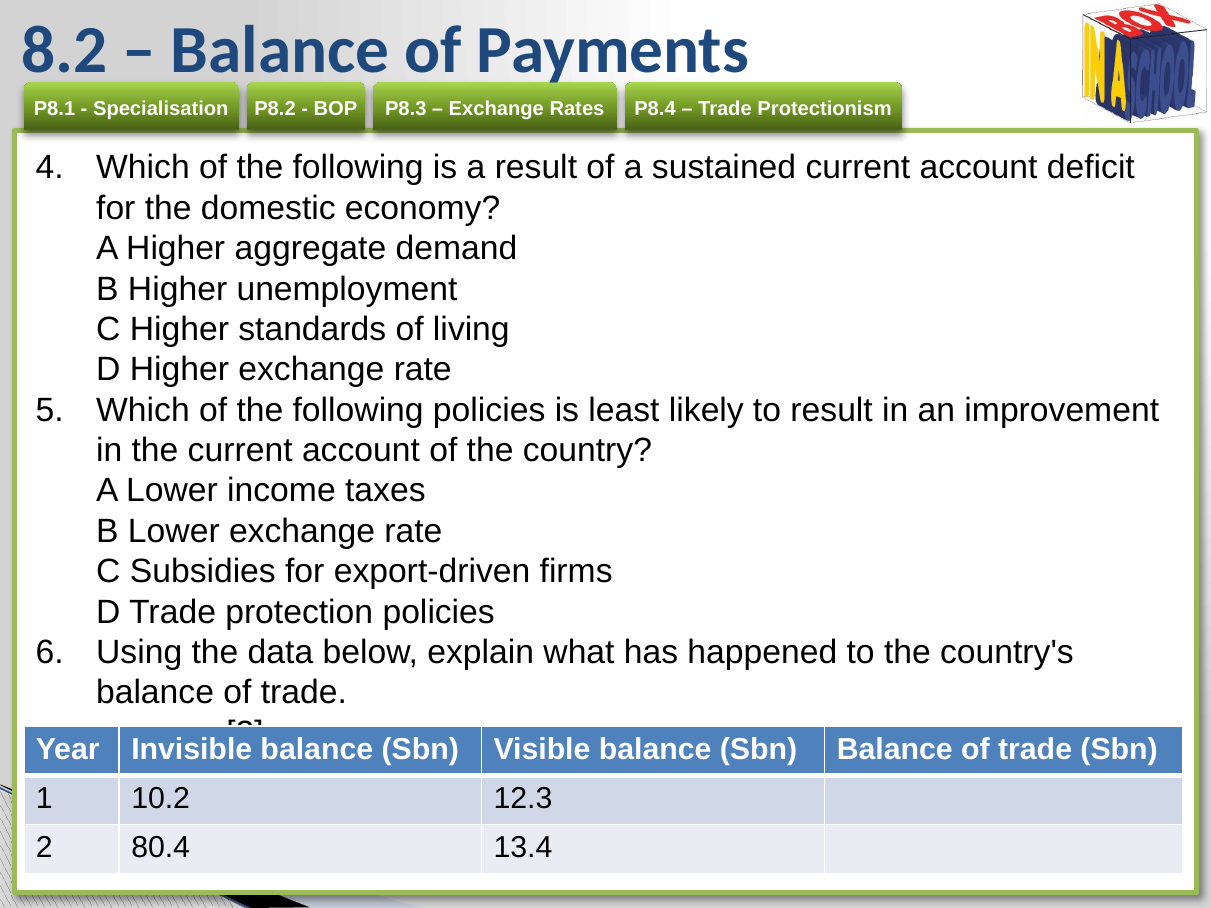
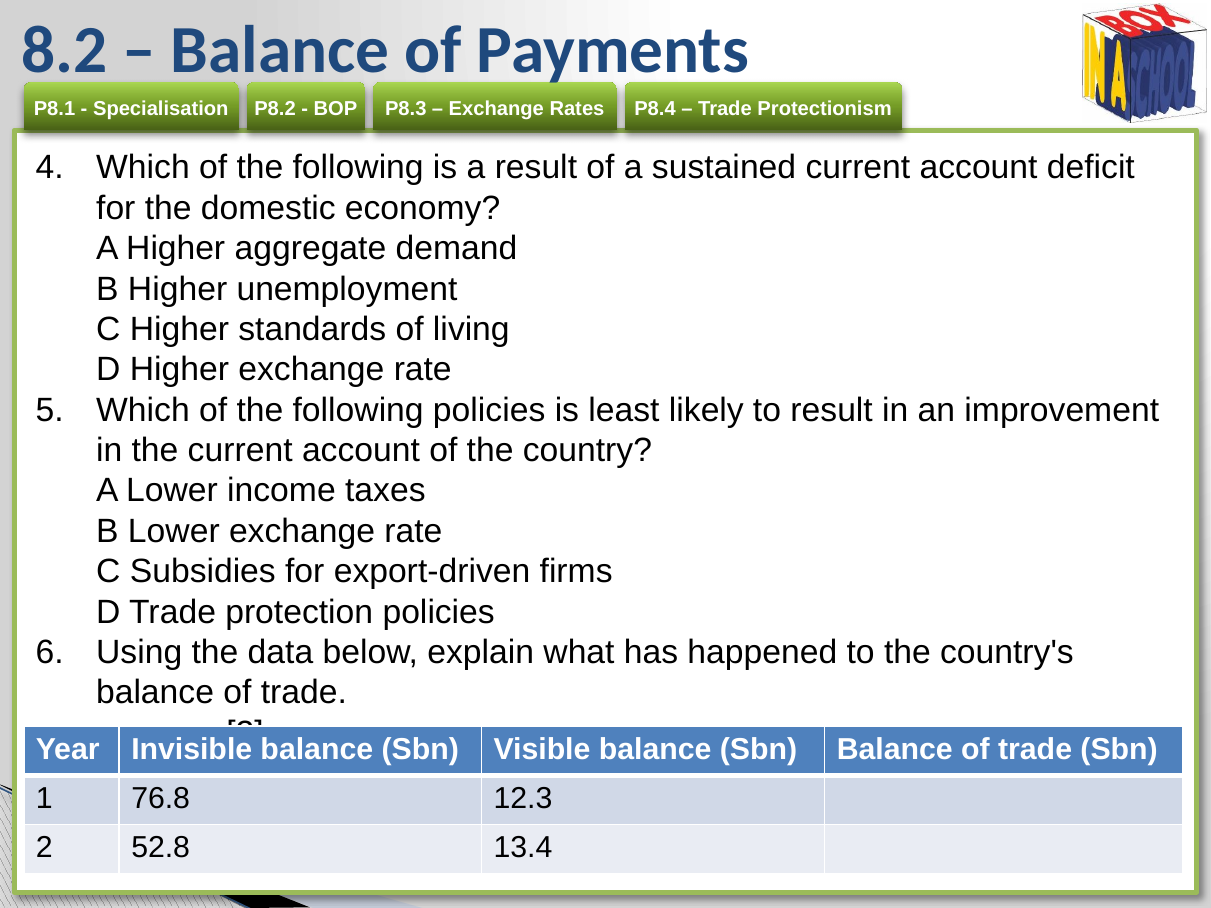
10.2: 10.2 -> 76.8 (161, 799)
80.4: 80.4 -> 52.8 (161, 848)
